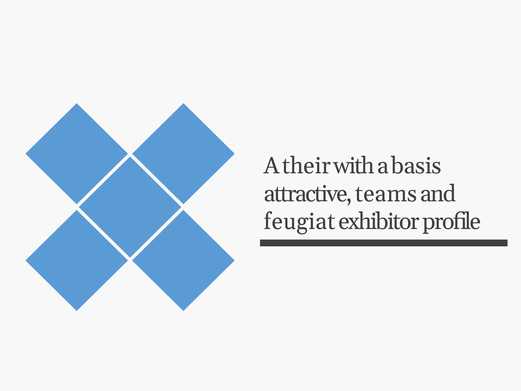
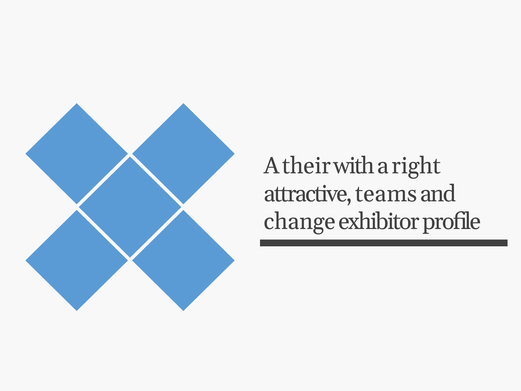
basis: basis -> right (416, 166)
feugiat: feugiat -> change (300, 221)
